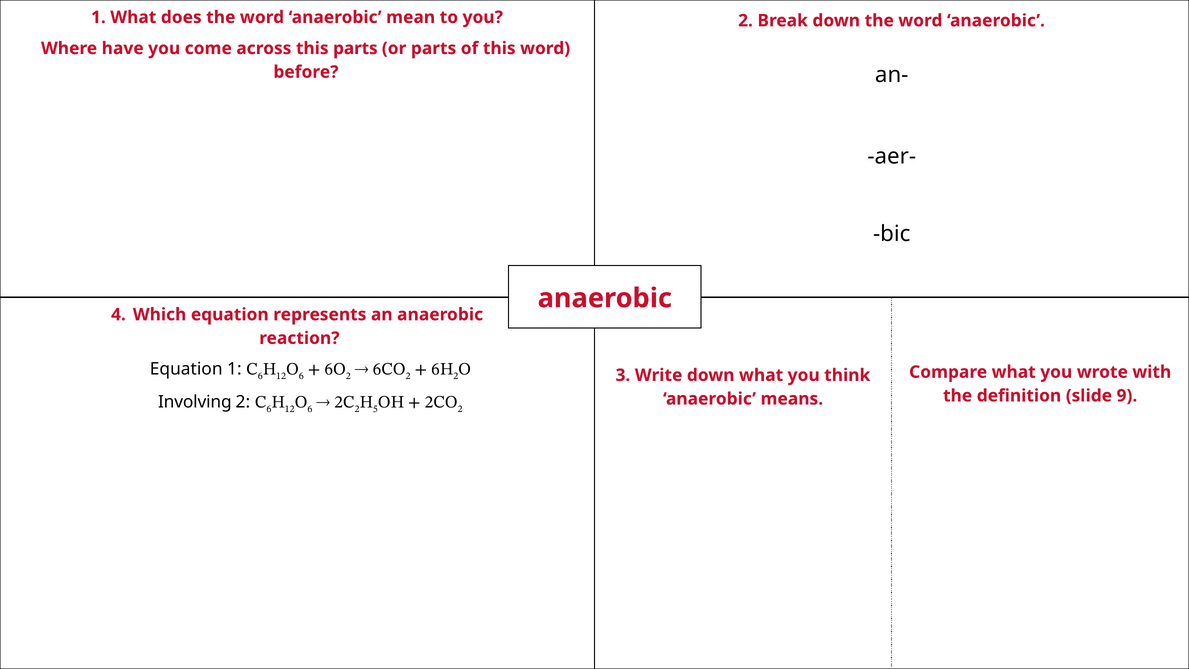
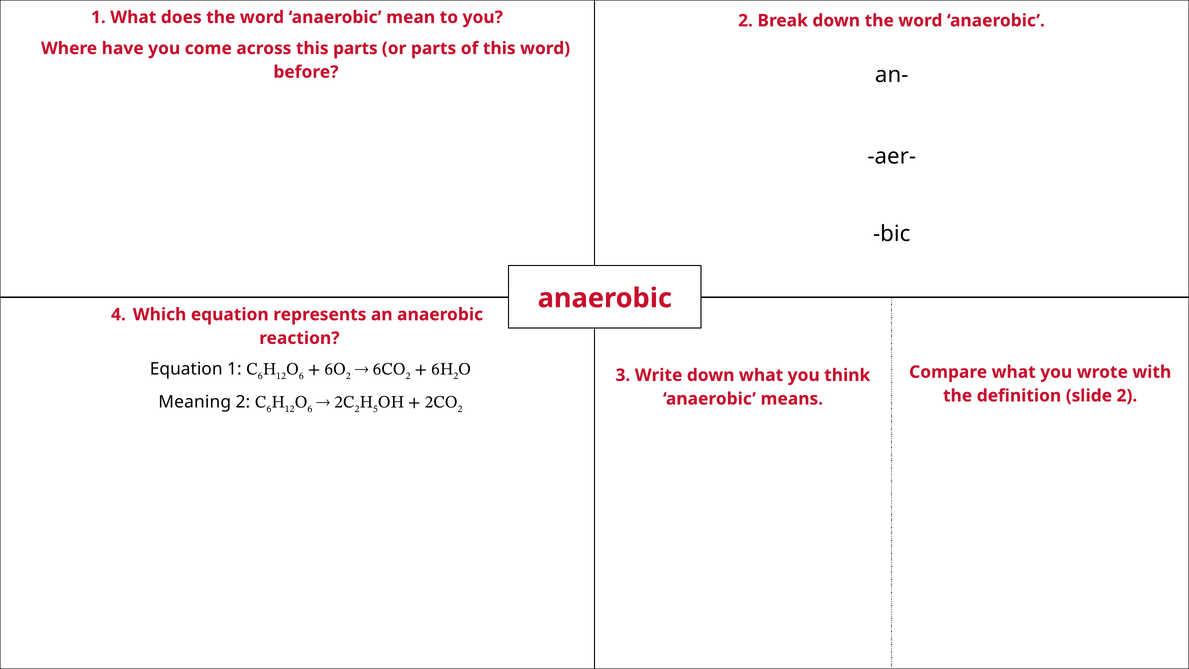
slide 9: 9 -> 2 (1127, 396)
Involving: Involving -> Meaning (195, 402)
